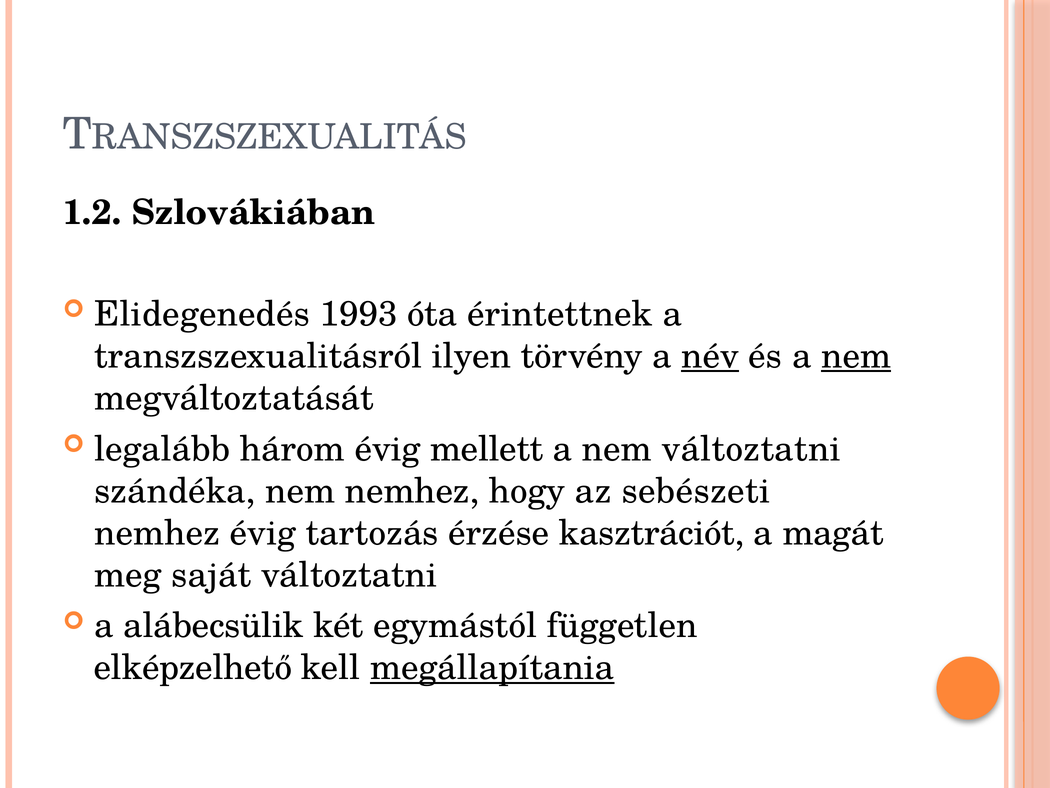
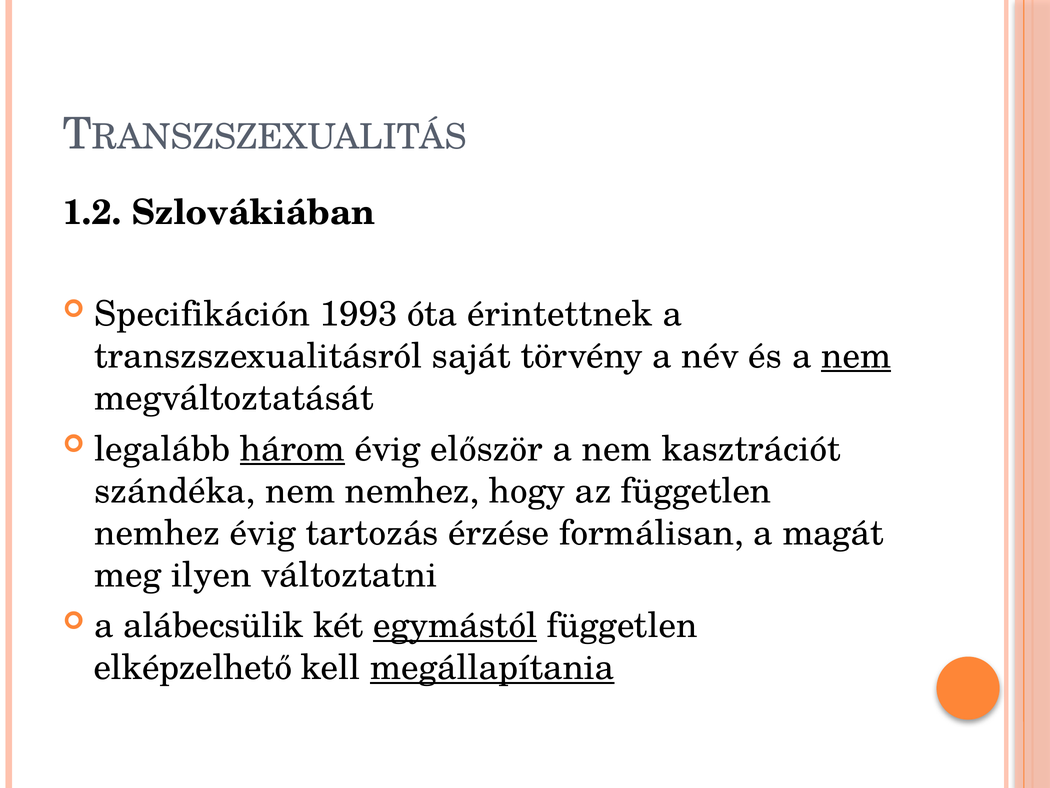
Elidegenedés: Elidegenedés -> Specifikáción (202, 314)
ilyen: ilyen -> saját (471, 356)
név underline: present -> none (710, 356)
három underline: none -> present (292, 449)
mellett: mellett -> először (487, 449)
nem változtatni: változtatni -> kasztrációt (751, 449)
az sebészeti: sebészeti -> független (696, 491)
kasztrációt: kasztrációt -> formálisan (651, 533)
saját: saját -> ilyen (211, 575)
egymástól underline: none -> present (455, 625)
